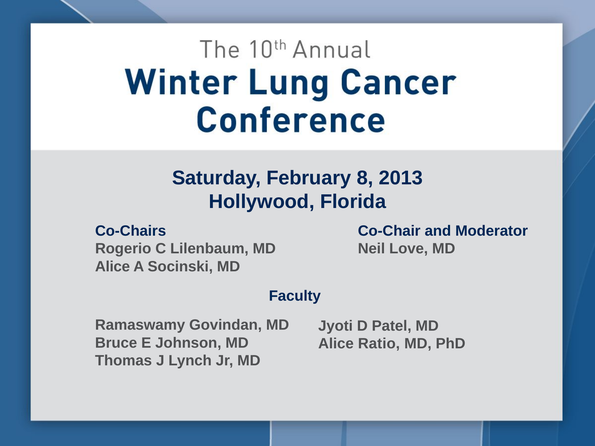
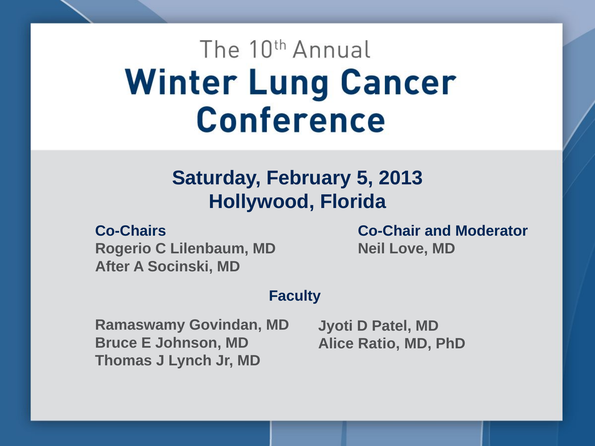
8: 8 -> 5 (365, 178)
Alice: Alice -> After (112, 267)
